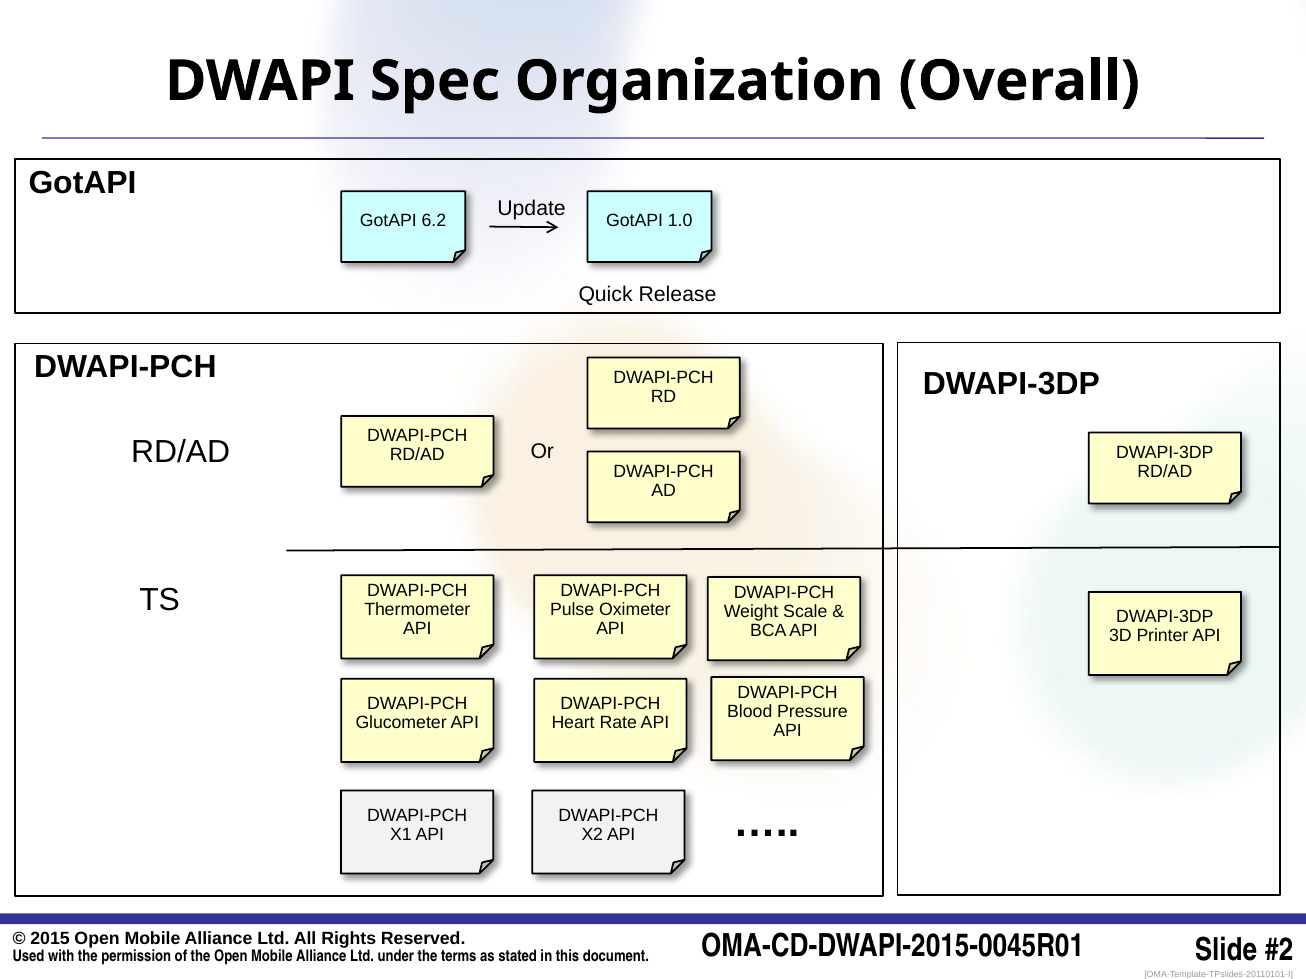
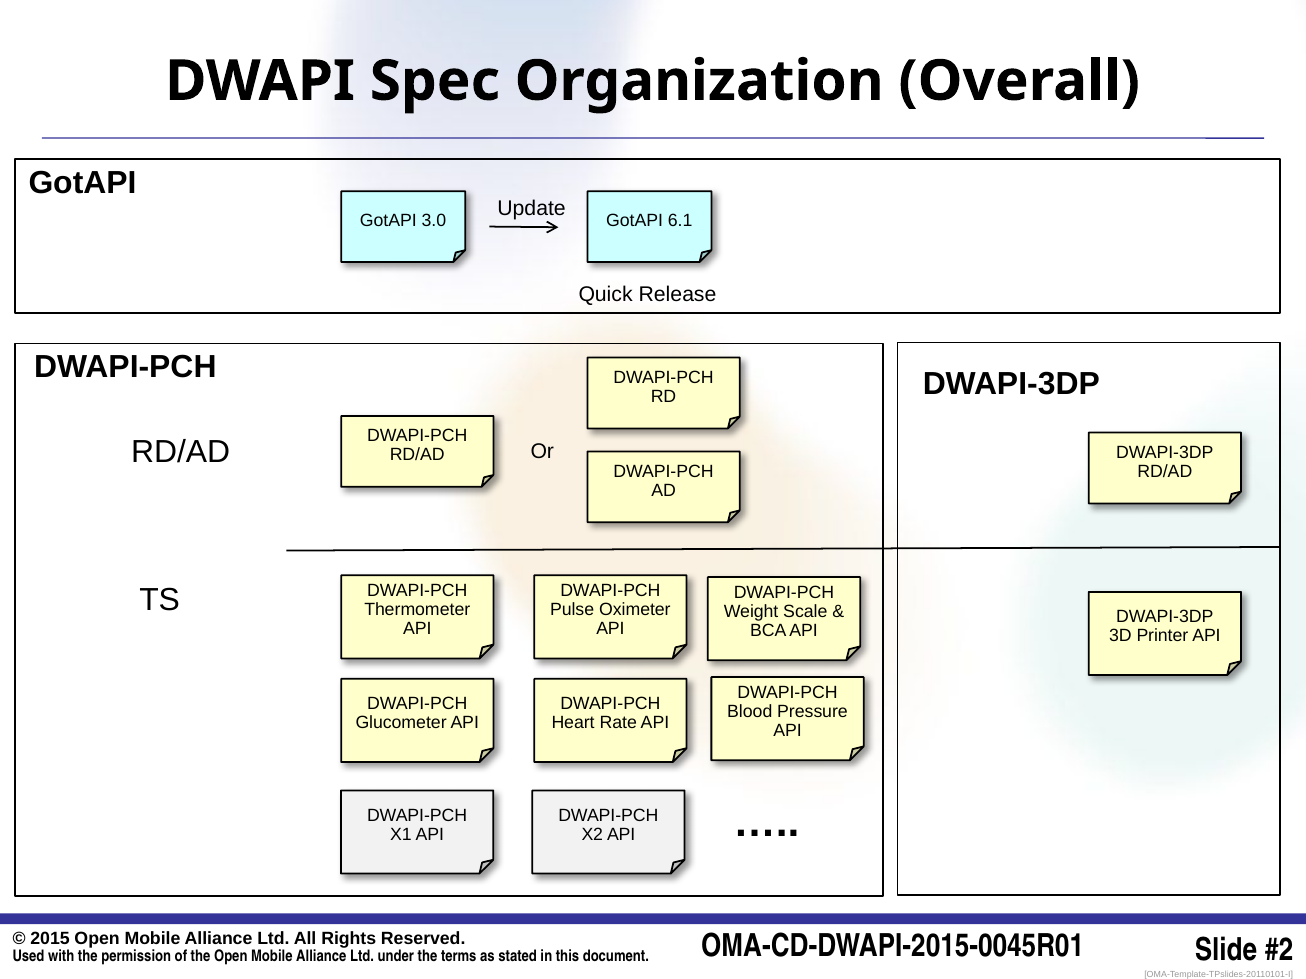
6.2: 6.2 -> 3.0 (434, 221)
1.0: 1.0 -> 6.1 (680, 221)
